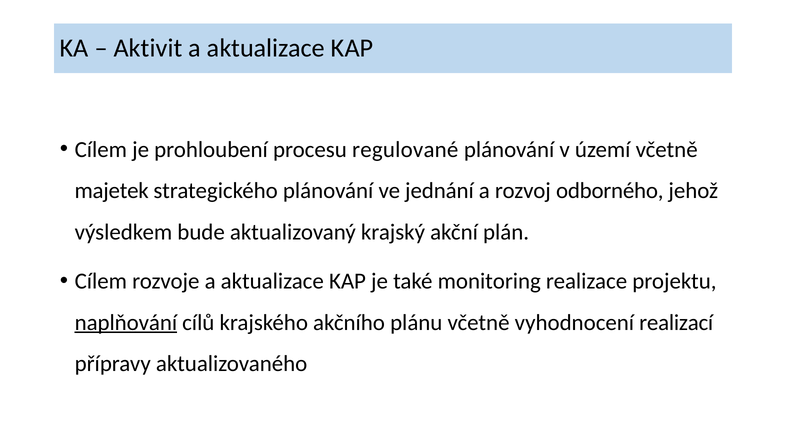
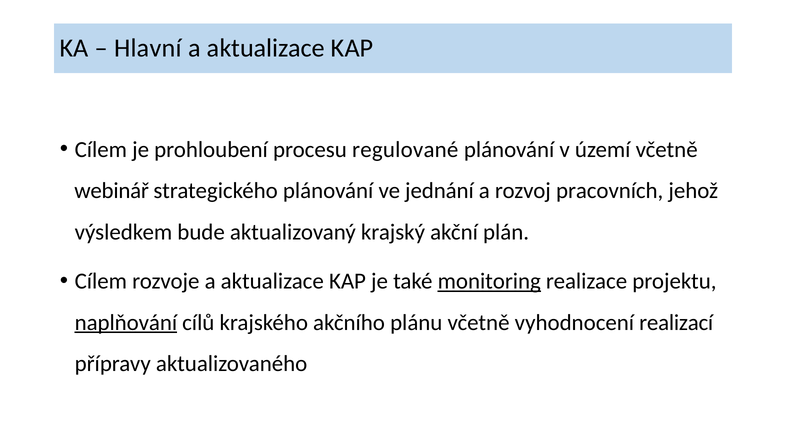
Aktivit: Aktivit -> Hlavní (148, 48)
majetek: majetek -> webinář (112, 191)
odborného: odborného -> pracovních (610, 191)
monitoring underline: none -> present (489, 281)
